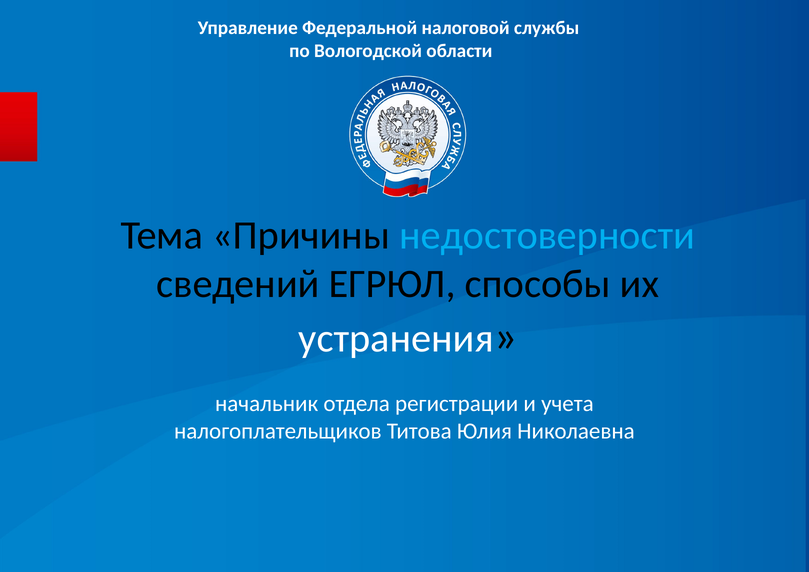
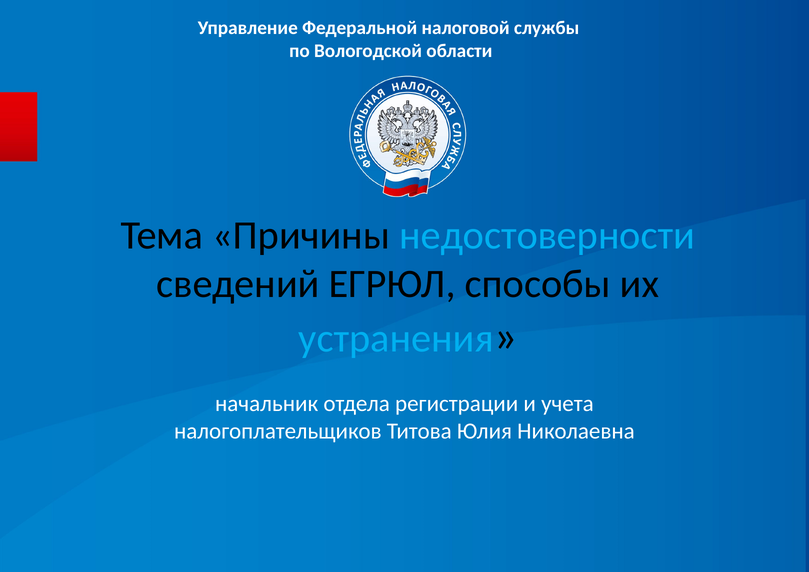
устранения colour: white -> light blue (396, 338)
